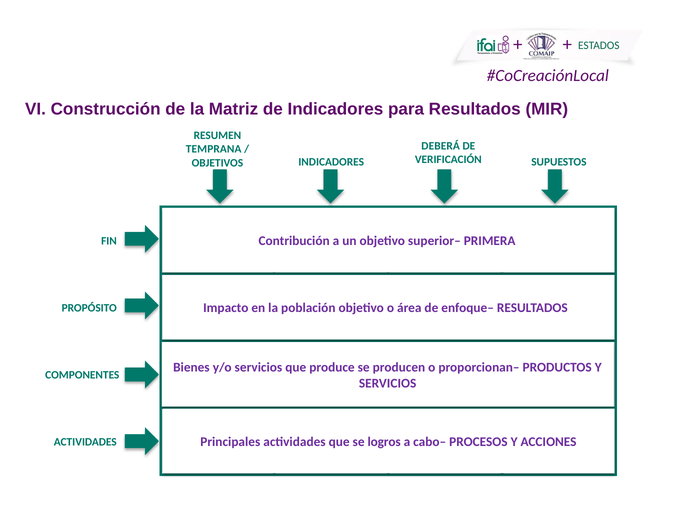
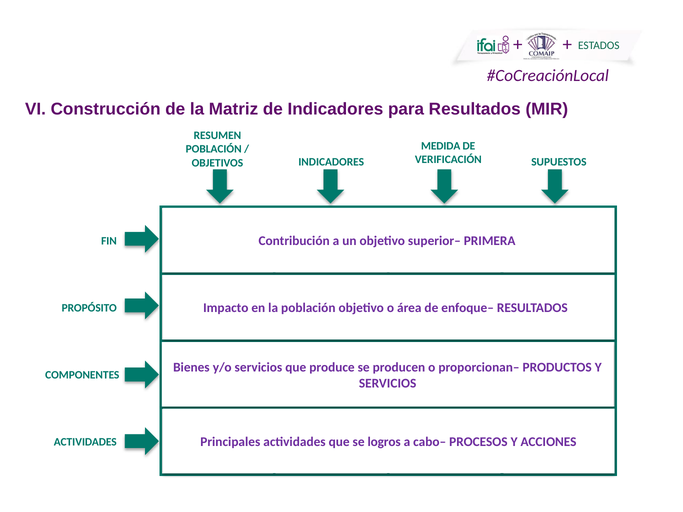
DEBERÁ: DEBERÁ -> MEDIDA (441, 146)
TEMPRANA: TEMPRANA -> POBLACIÓN (214, 149)
